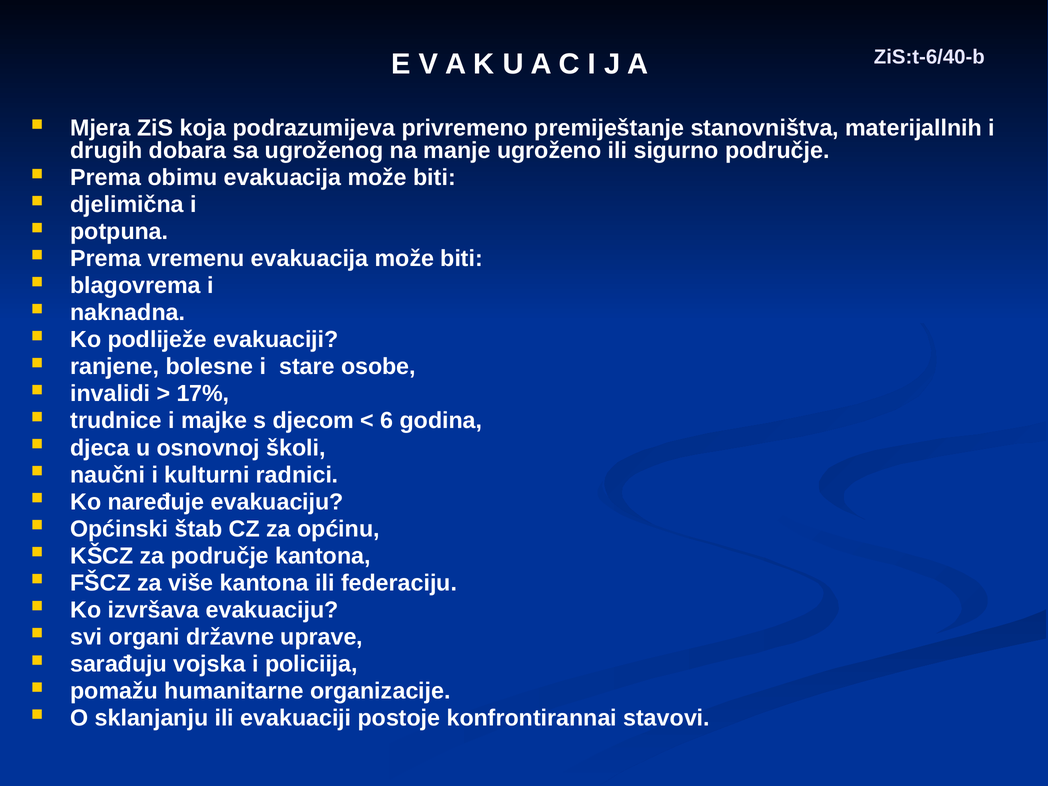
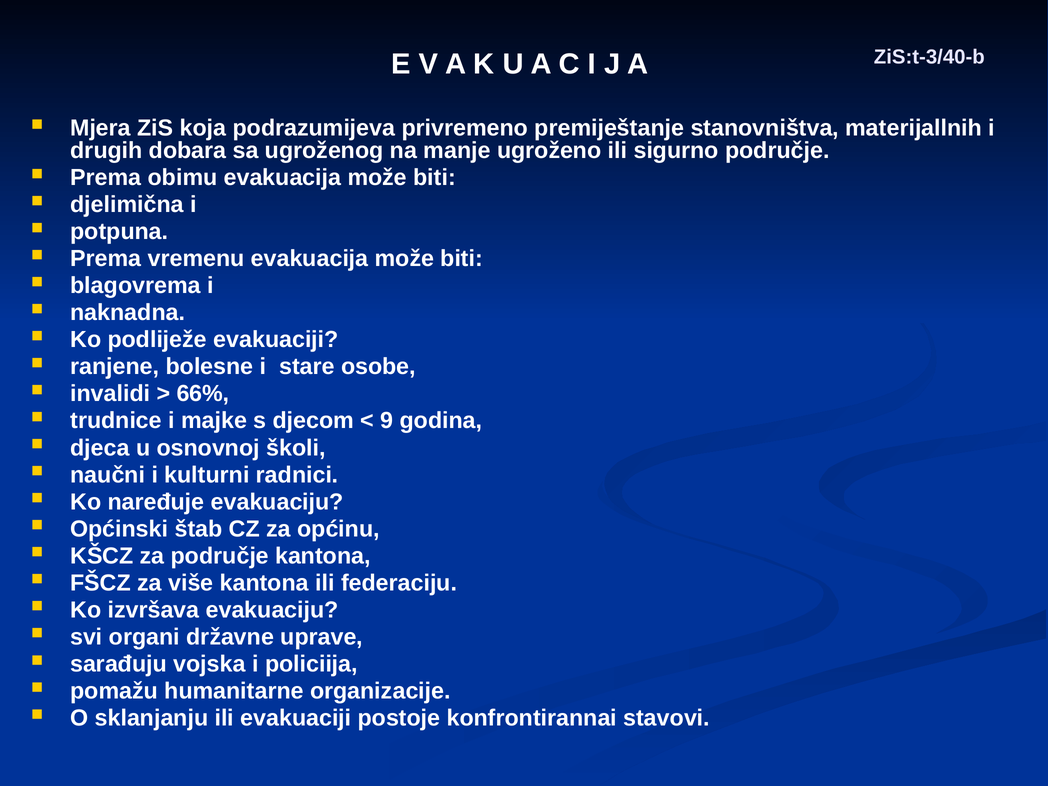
ZiS:t-6/40-b: ZiS:t-6/40-b -> ZiS:t-3/40-b (929, 57)
17%: 17% -> 66% (203, 394)
6: 6 -> 9 (387, 421)
